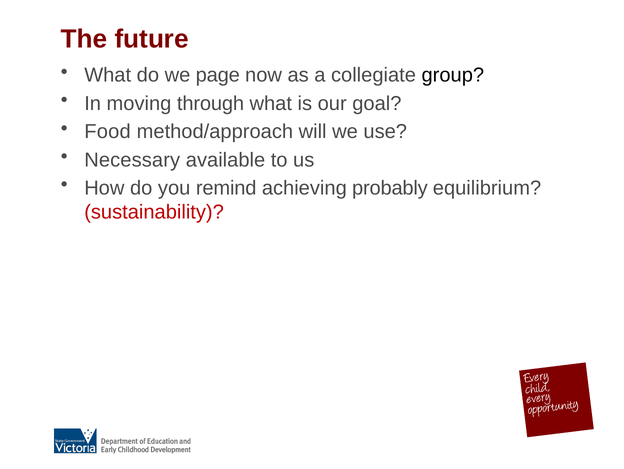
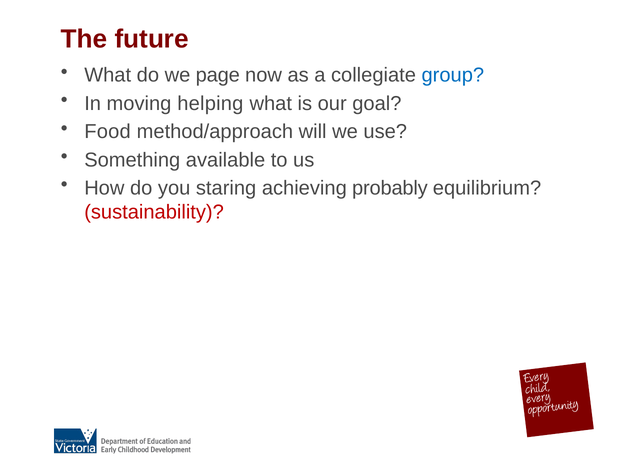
group colour: black -> blue (453, 75)
through: through -> helping (210, 103)
Necessary: Necessary -> Something (132, 160)
remind: remind -> staring (226, 188)
